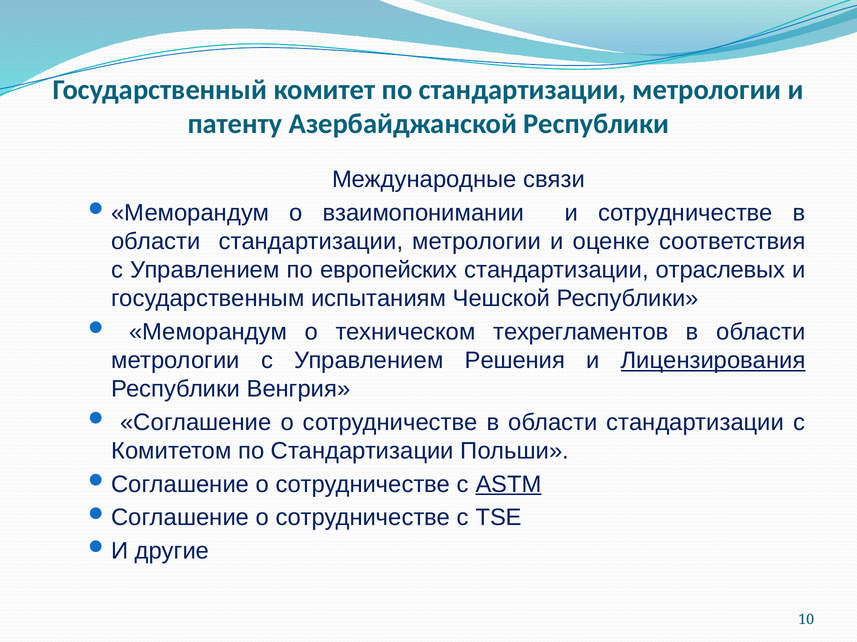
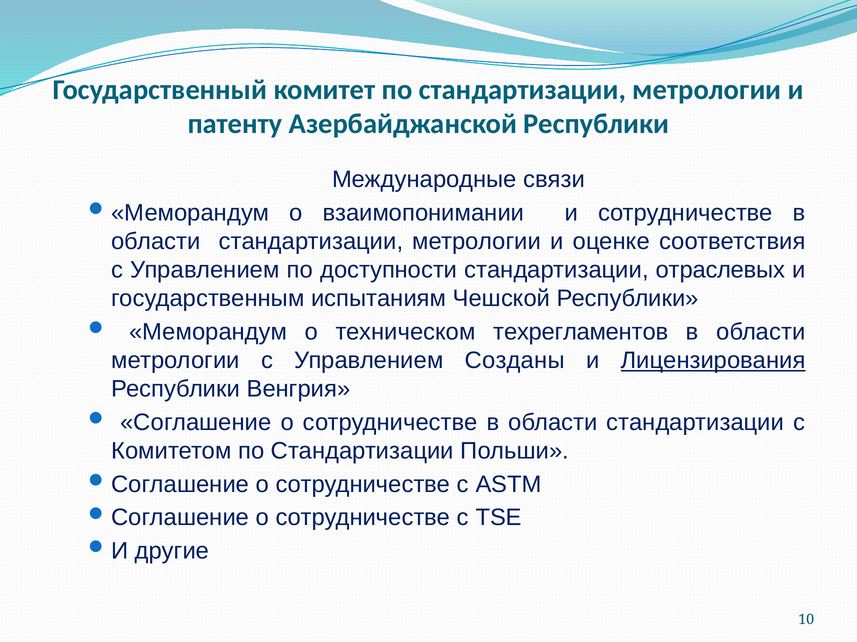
европейских: европейских -> доступности (389, 270)
Решения: Решения -> Созданы (515, 361)
ASTM underline: present -> none (509, 485)
